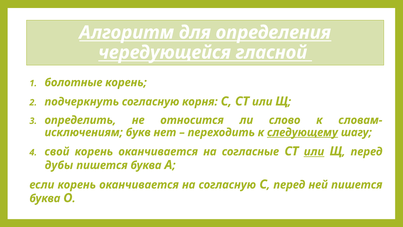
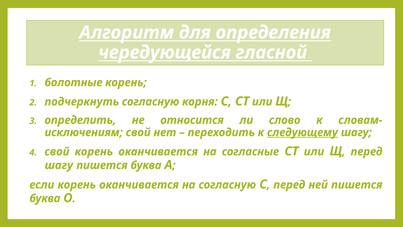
букв: букв -> свой (138, 132)
или underline: present -> none (314, 151)
дубы: дубы -> шагу (59, 165)
